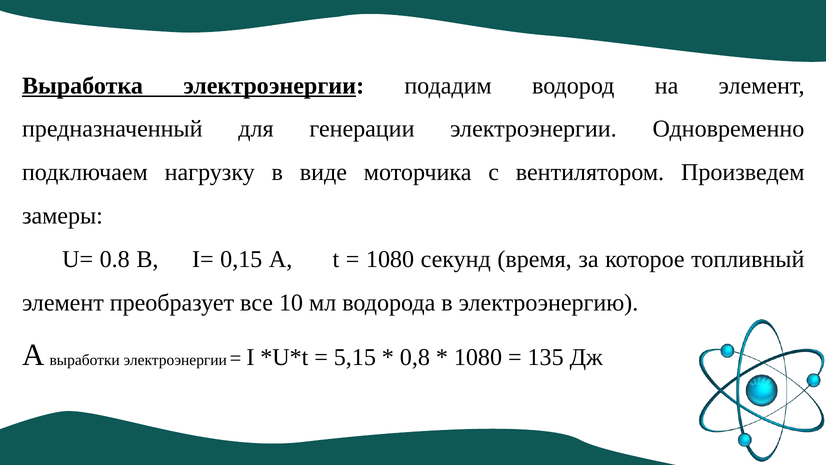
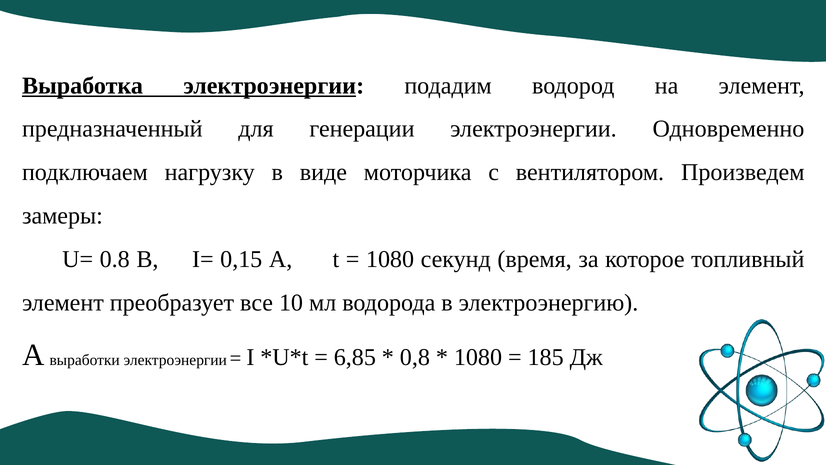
5,15: 5,15 -> 6,85 (355, 357)
135: 135 -> 185 (546, 357)
